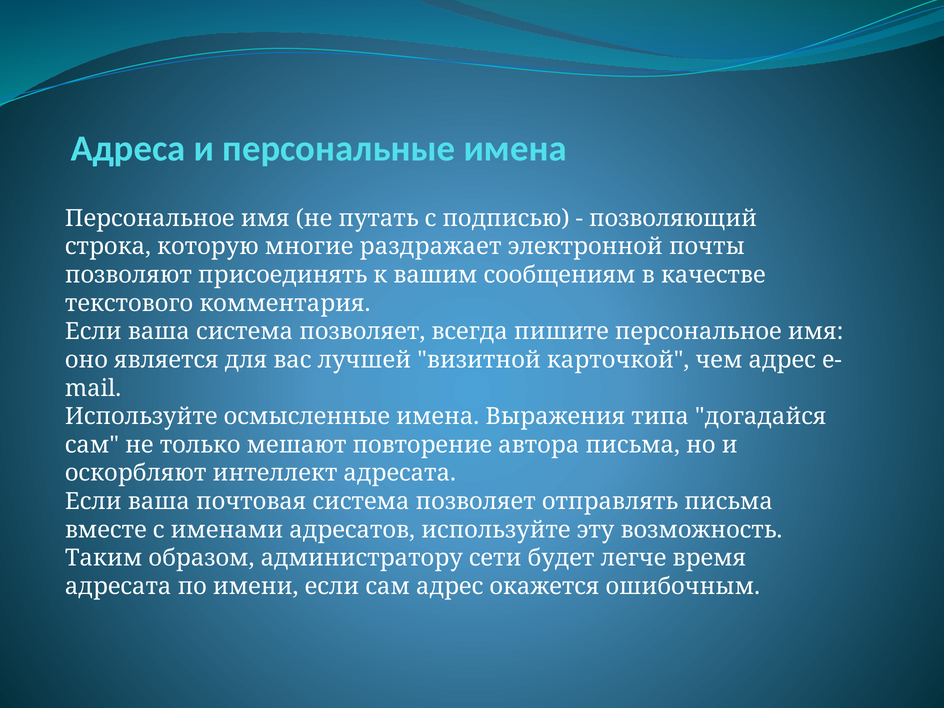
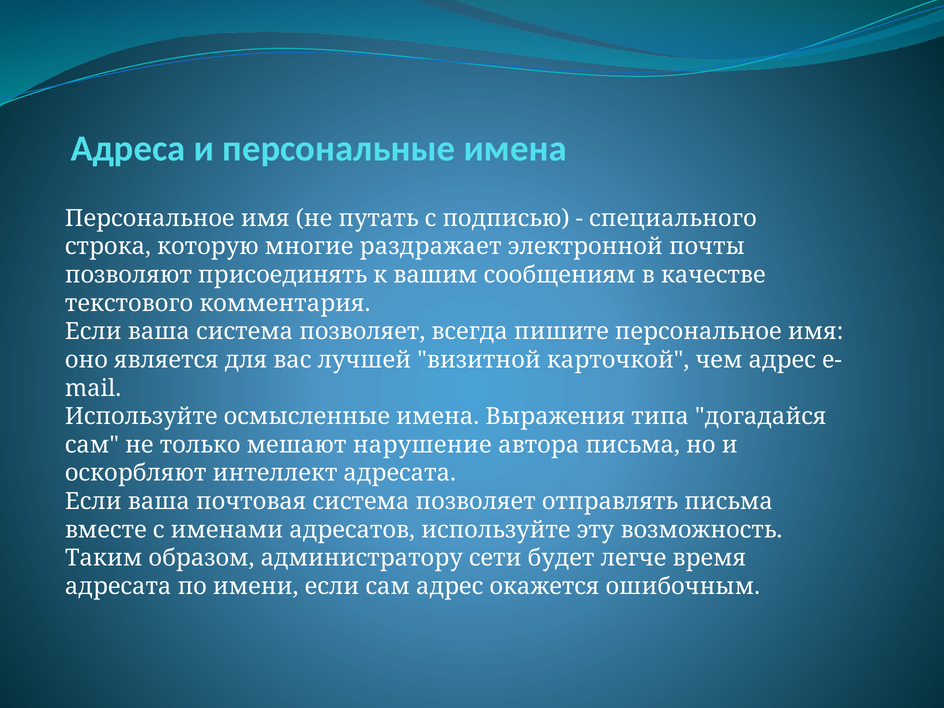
позволяющий: позволяющий -> специального (673, 218)
повторение: повторение -> нарушение (422, 445)
